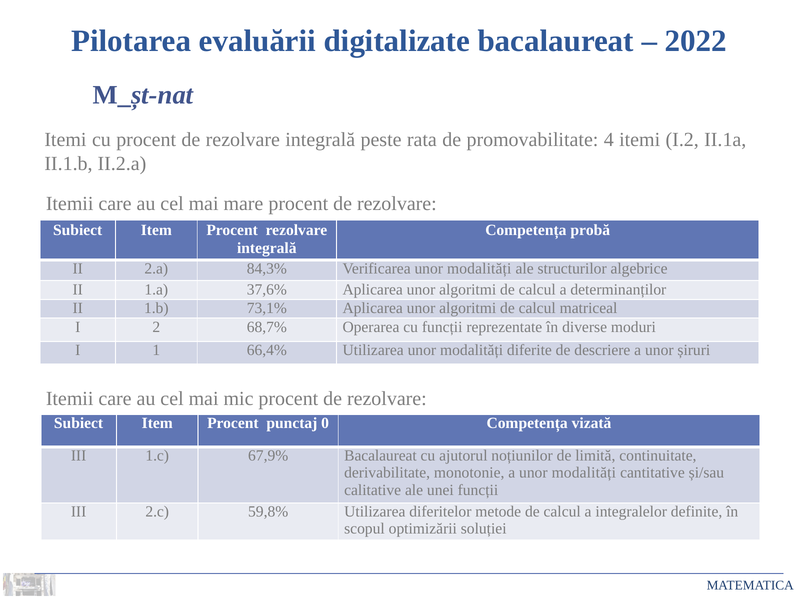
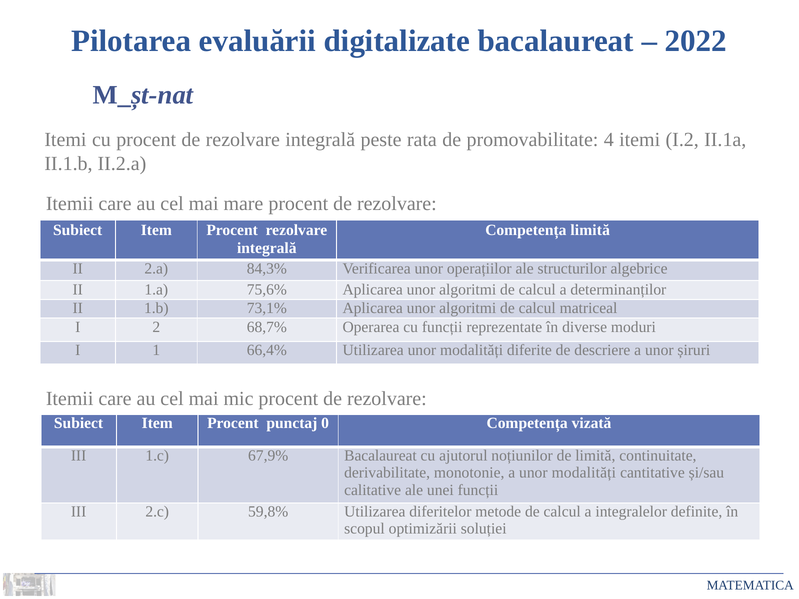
Competența probă: probă -> limită (590, 230)
Verificarea unor modalități: modalități -> operațiilor (479, 269)
37,6%: 37,6% -> 75,6% (267, 290)
